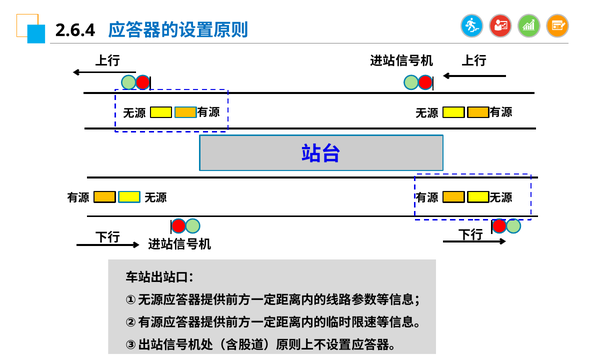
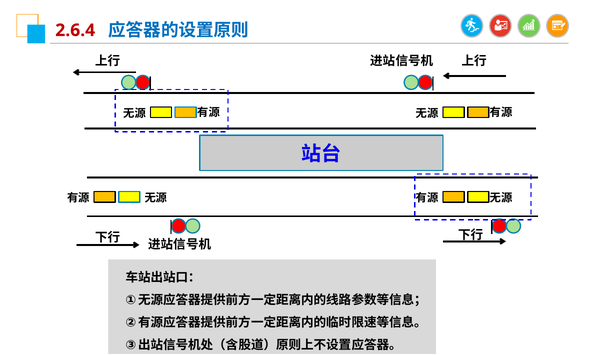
2.6.4 colour: black -> red (75, 30)
